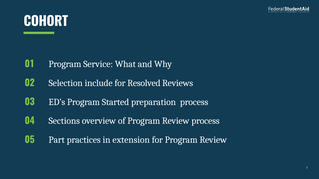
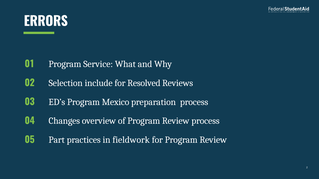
COHORT: COHORT -> ERRORS (46, 22)
Started: Started -> Mexico (116, 102)
Sections: Sections -> Changes (64, 121)
extension: extension -> fieldwork (131, 140)
